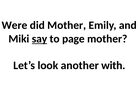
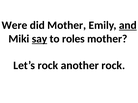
and underline: none -> present (128, 25)
page: page -> roles (73, 39)
Let’s look: look -> rock (48, 66)
another with: with -> rock (113, 66)
